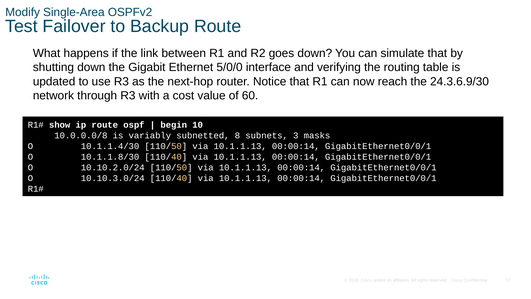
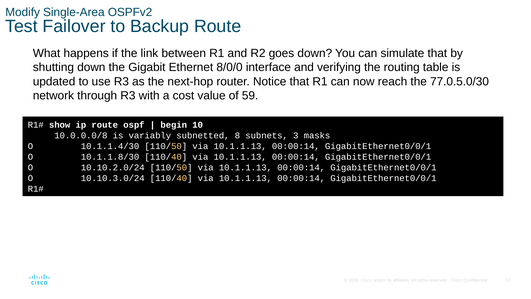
5/0/0: 5/0/0 -> 8/0/0 (230, 67)
24.3.6.9/30: 24.3.6.9/30 -> 77.0.5.0/30 (460, 81)
60: 60 -> 59 (250, 96)
